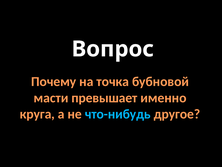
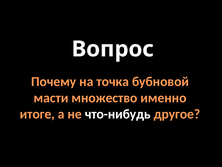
превышает: превышает -> множество (104, 98)
круга: круга -> итоге (37, 114)
что-нибудь colour: light blue -> white (118, 114)
